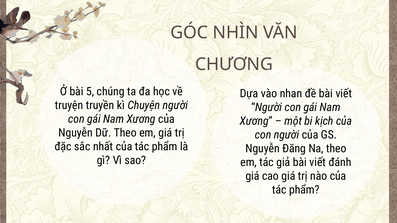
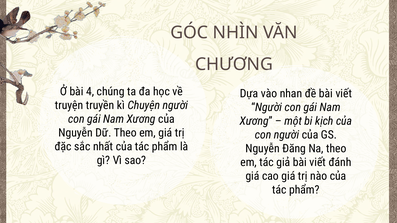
5: 5 -> 4 (90, 92)
